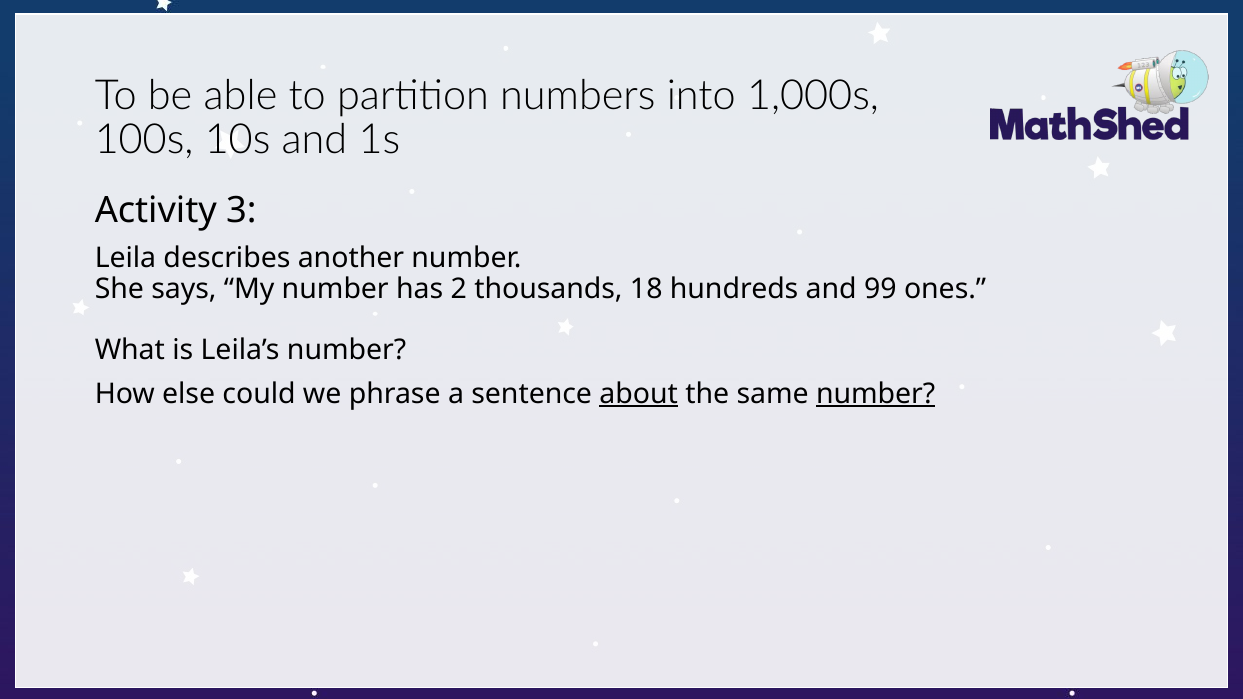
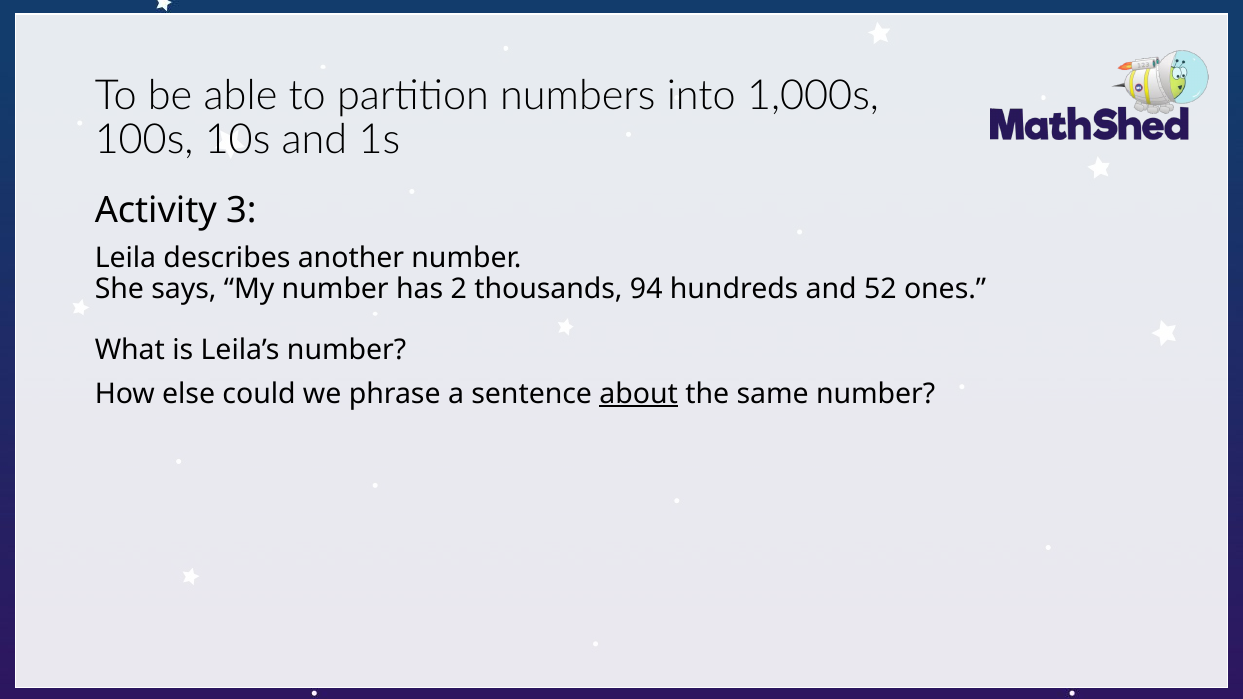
18: 18 -> 94 (646, 289)
99: 99 -> 52 (880, 289)
number underline: present -> none (876, 394)
